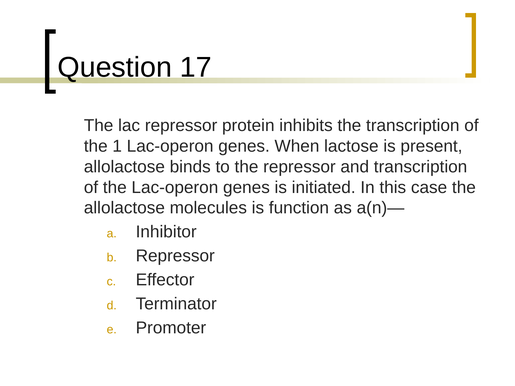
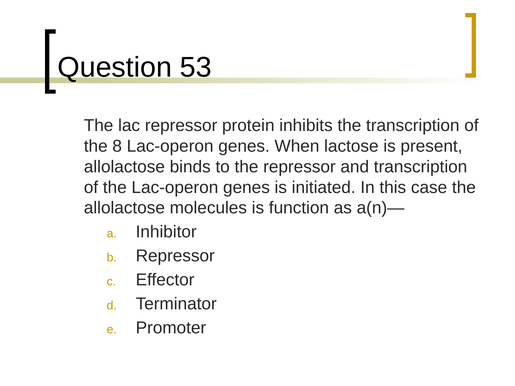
17: 17 -> 53 (196, 67)
1: 1 -> 8 (117, 146)
